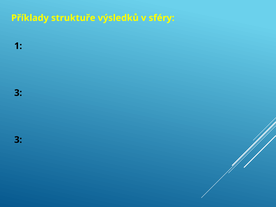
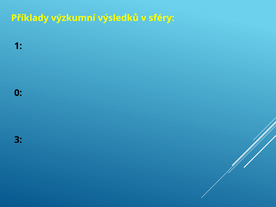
struktuře: struktuře -> výzkumní (73, 18)
3: 3 -> 0 (18, 93)
